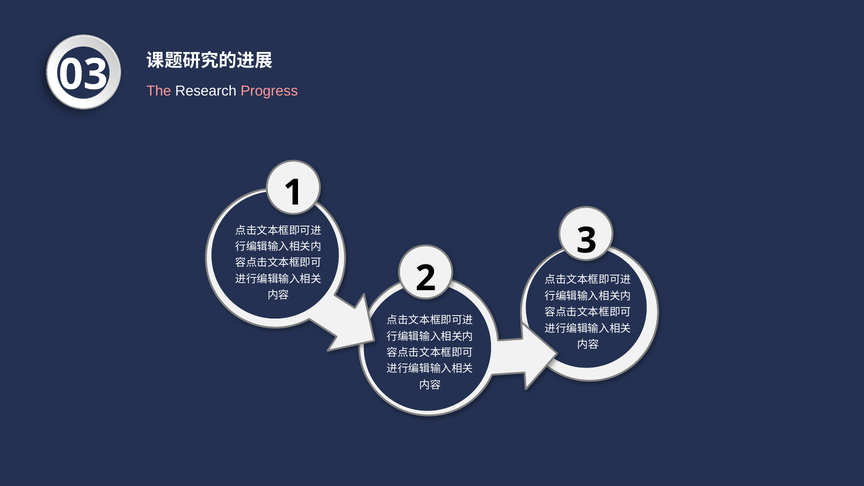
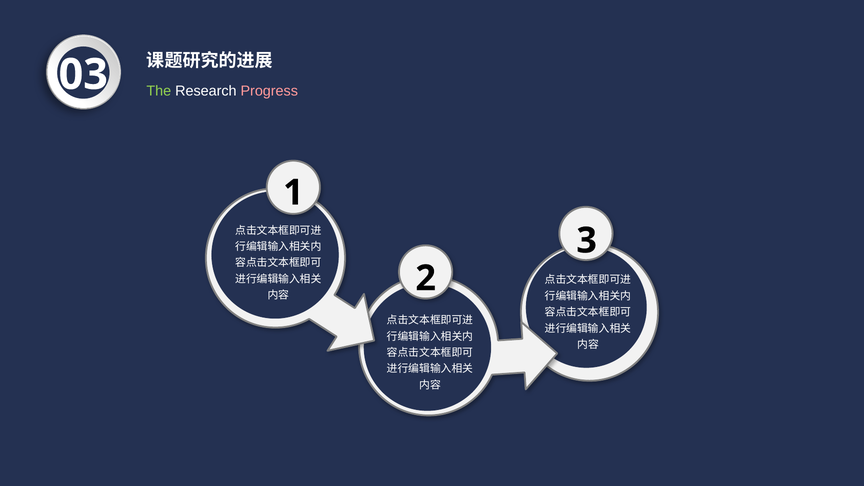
The colour: pink -> light green (159, 91)
